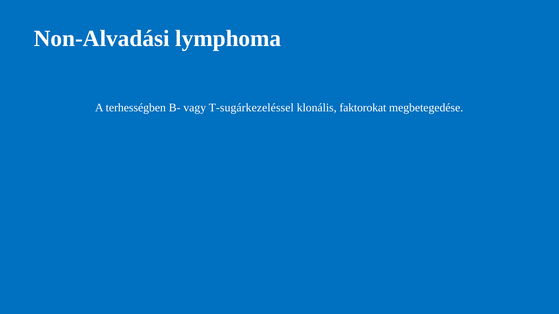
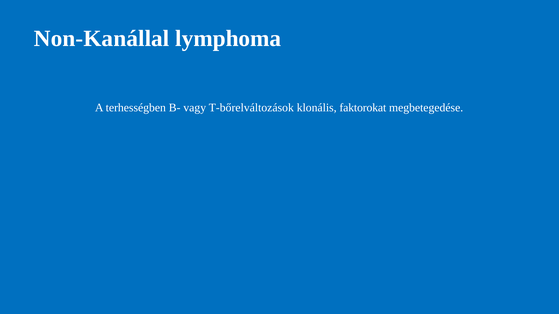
Non-Alvadási: Non-Alvadási -> Non-Kanállal (102, 38)
T-sugárkezeléssel: T-sugárkezeléssel -> T-bőrelváltozások (251, 108)
